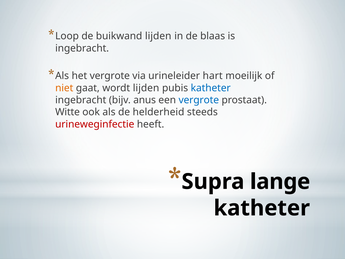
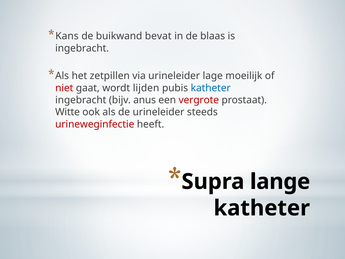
Loop: Loop -> Kans (67, 36)
buikwand lijden: lijden -> bevat (158, 36)
het vergrote: vergrote -> zetpillen (110, 76)
hart: hart -> lage (213, 76)
niet colour: orange -> red (64, 88)
vergrote colour: blue -> red (199, 100)
de helderheid: helderheid -> urineleider (159, 112)
